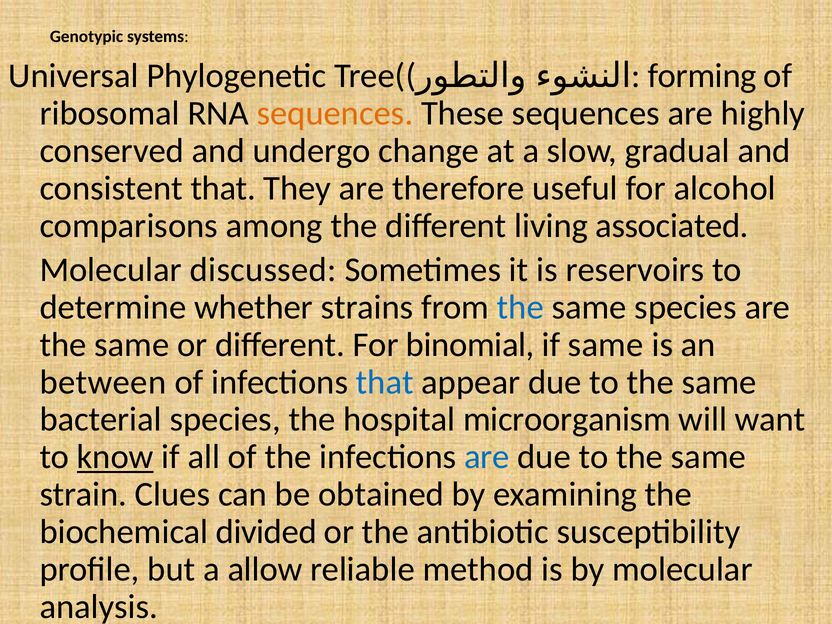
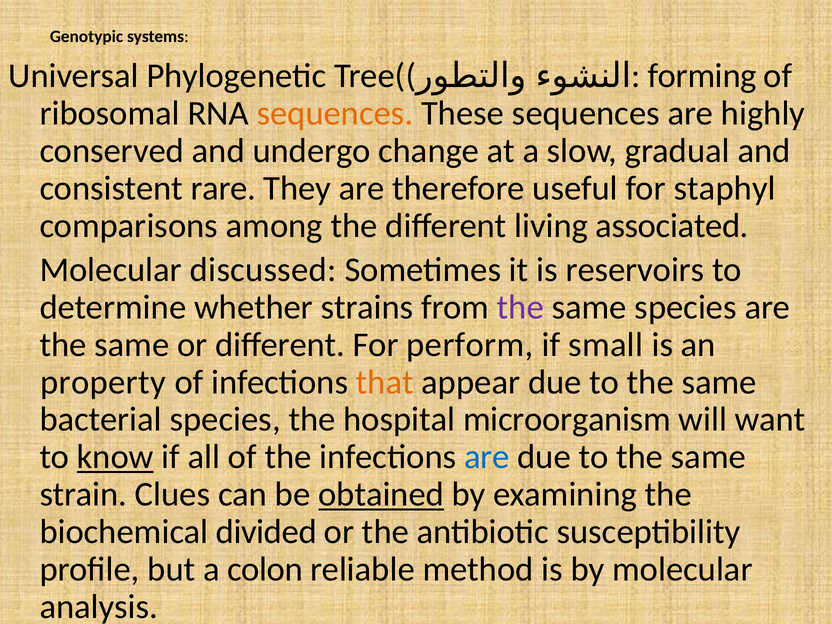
consistent that: that -> rare (223, 188)
alcohol: alcohol -> staphyl (725, 188)
the colour: blue -> purple (520, 307)
binomial: binomial -> perform (470, 345)
if same: same -> small (606, 345)
between: between -> property (103, 382)
that colour: blue -> orange (385, 382)
obtained underline: none -> present (381, 494)
allow: allow -> colon (265, 569)
